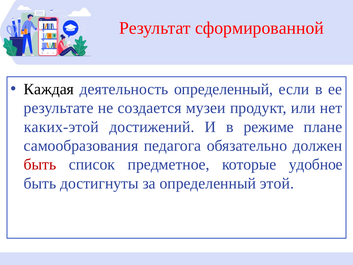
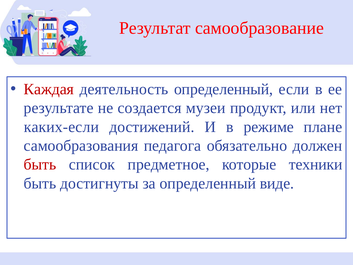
сформированной: сформированной -> самообразование (259, 28)
Каждая colour: black -> red (49, 89)
каких-этой: каких-этой -> каких-если (61, 127)
удобное: удобное -> техники (316, 164)
этой: этой -> виде (277, 183)
